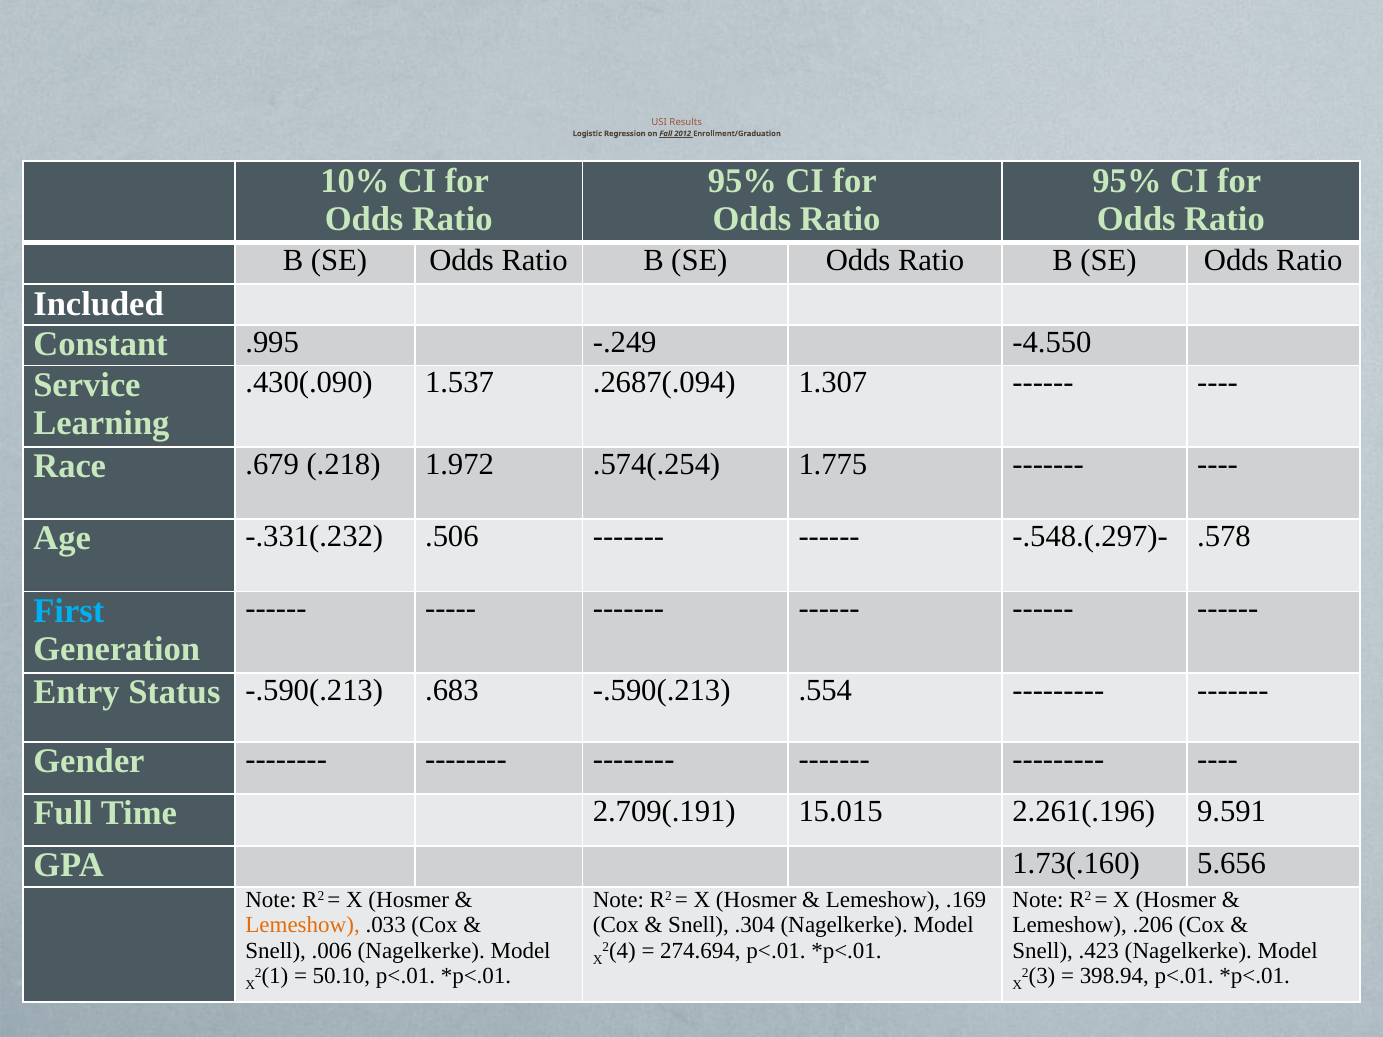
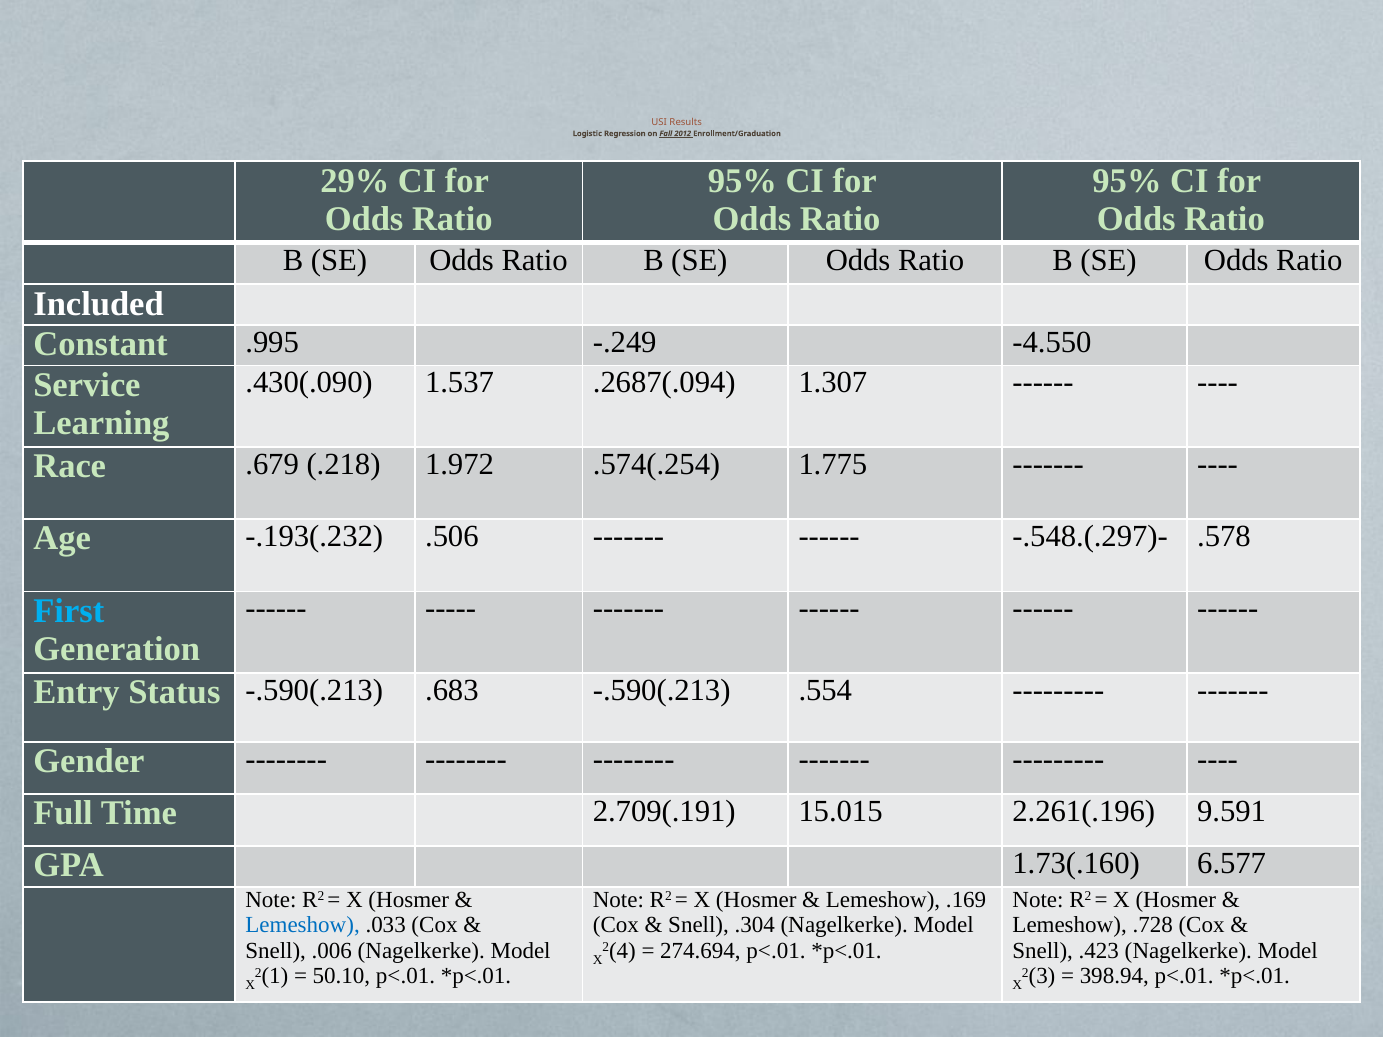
10%: 10% -> 29% (355, 181)
-.331(.232: -.331(.232 -> -.193(.232 (314, 537)
5.656: 5.656 -> 6.577 (1232, 864)
Lemeshow colour: orange -> blue (303, 925)
.206: .206 -> .728 (1153, 925)
